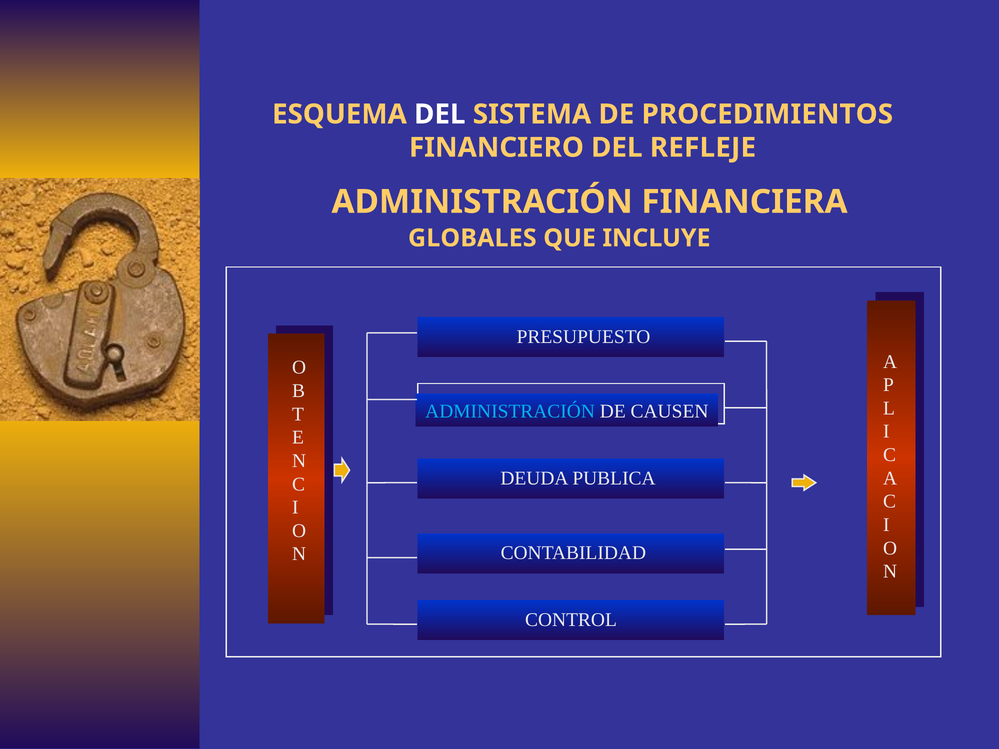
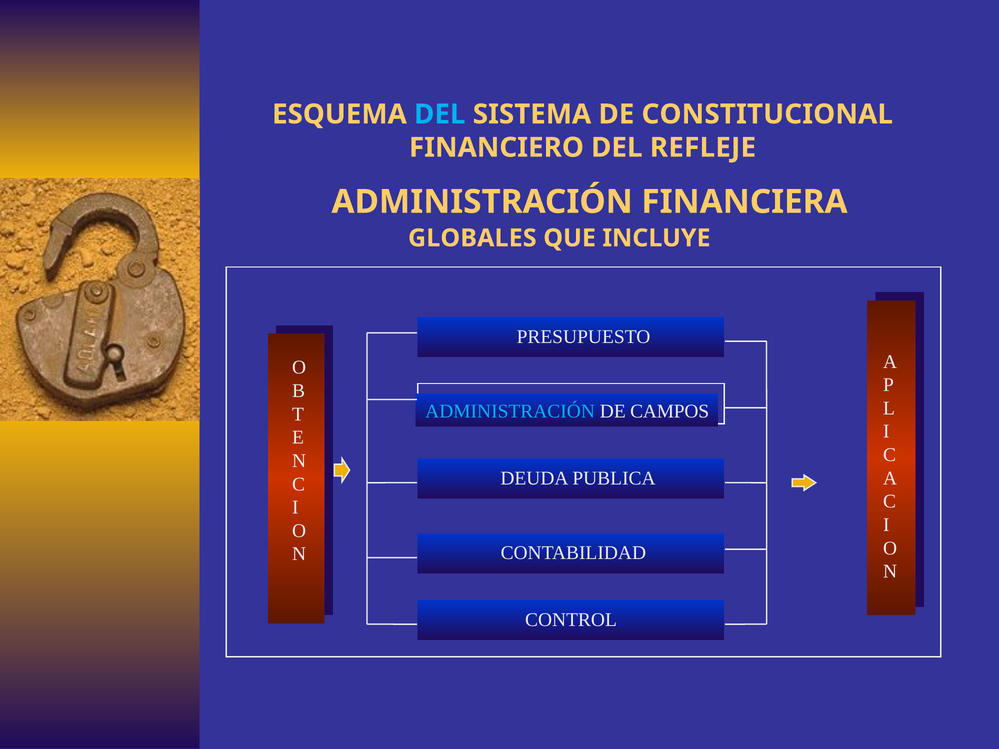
DEL colour: white -> light blue (440, 114)
PROCEDIMIENTOS: PROCEDIMIENTOS -> CONSTITUCIONAL (767, 114)
CAUSEN: CAUSEN -> CAMPOS (670, 412)
